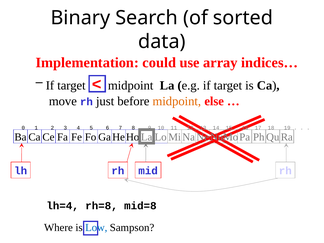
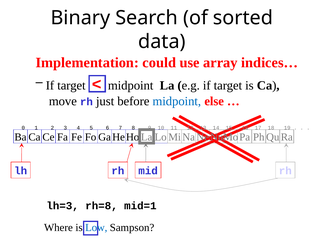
midpoint colour: orange -> blue (177, 101)
lh=4: lh=4 -> lh=3 (63, 206)
mid=8: mid=8 -> mid=1 (140, 206)
